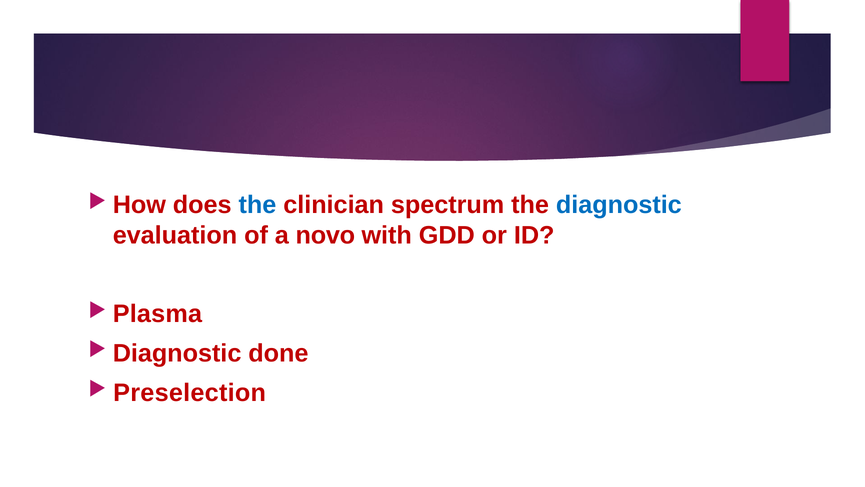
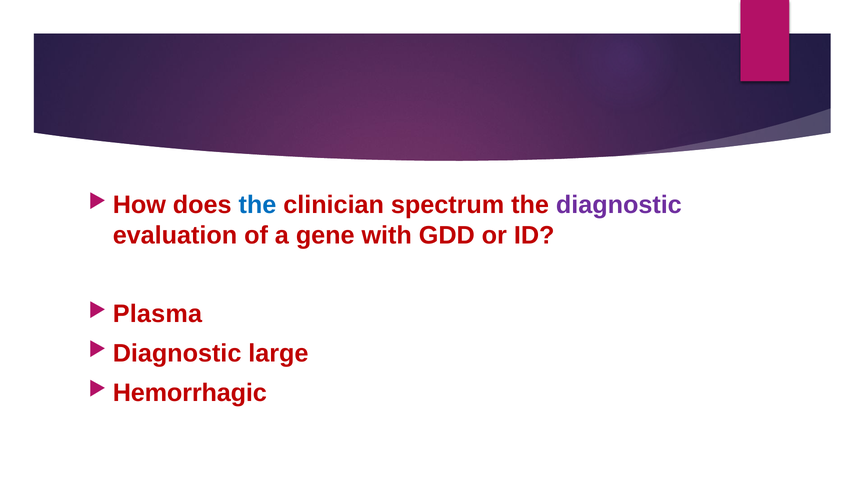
diagnostic colour: blue -> purple (619, 205)
novo: novo -> gene (325, 235)
done: done -> large (278, 353)
Preselection: Preselection -> Hemorrhagic (190, 392)
